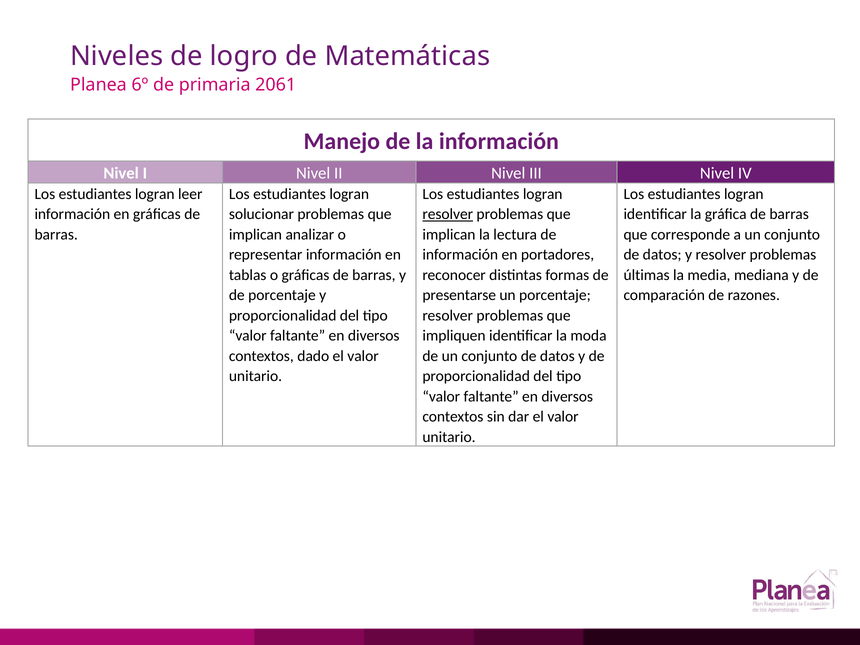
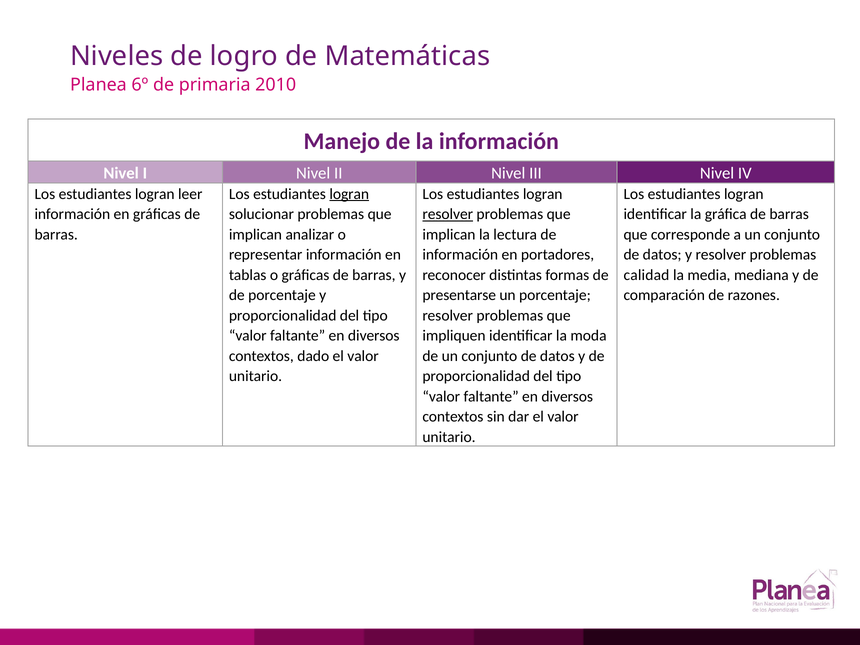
2061: 2061 -> 2010 (276, 85)
logran underline: none -> present (349, 194)
últimas: últimas -> calidad (646, 275)
